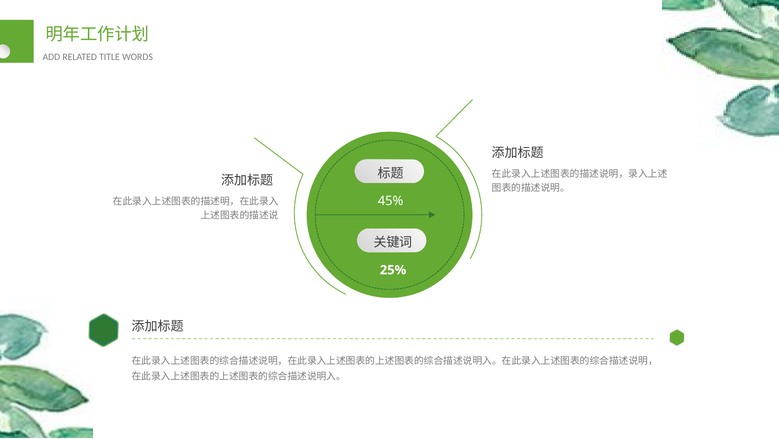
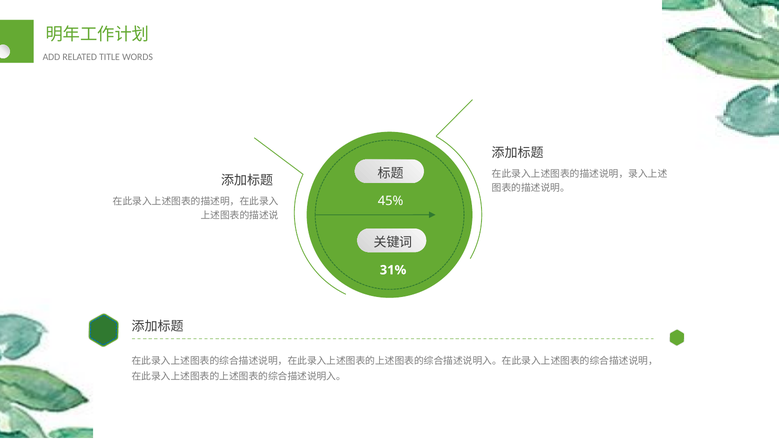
25%: 25% -> 31% (393, 270)
